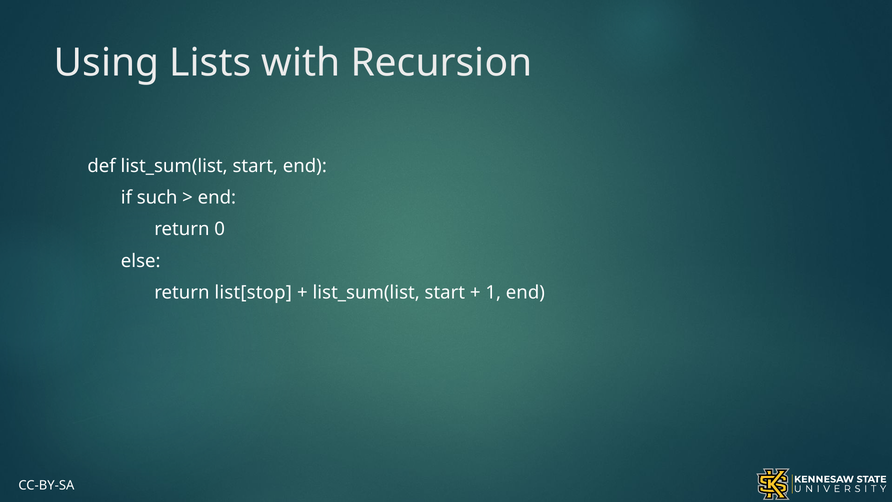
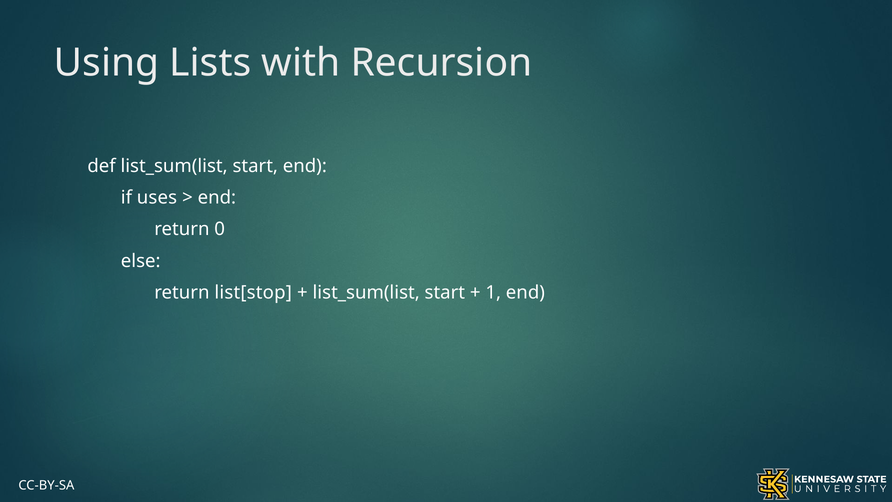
such: such -> uses (157, 198)
